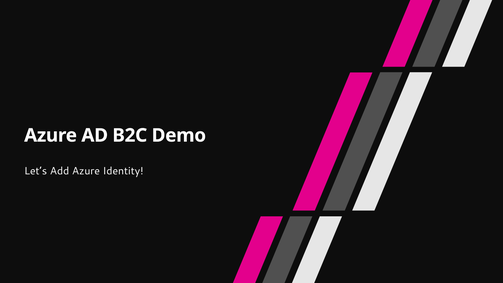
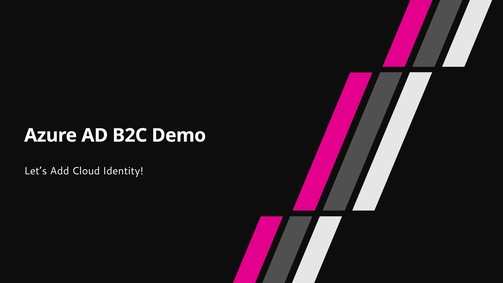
Add Azure: Azure -> Cloud (86, 171)
